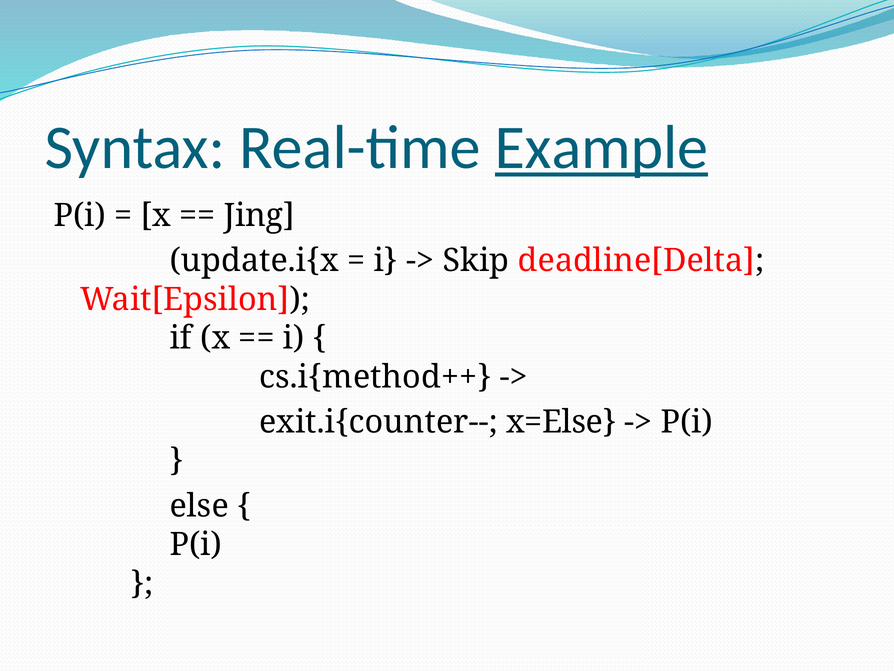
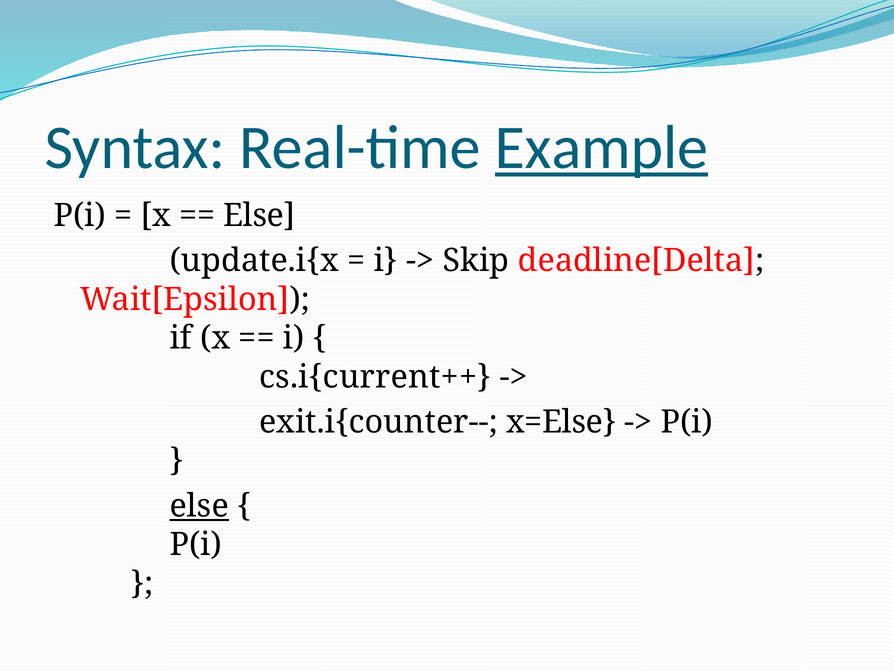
Jing: Jing -> Else (259, 215)
cs.i{method++: cs.i{method++ -> cs.i{current++ (375, 377)
else underline: none -> present (199, 506)
